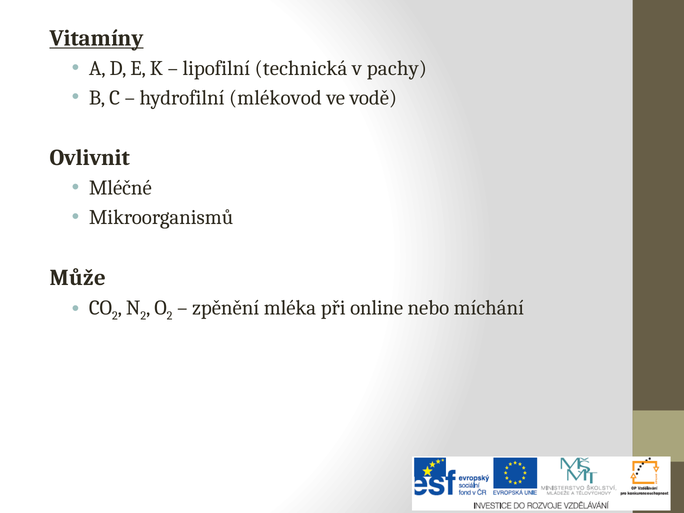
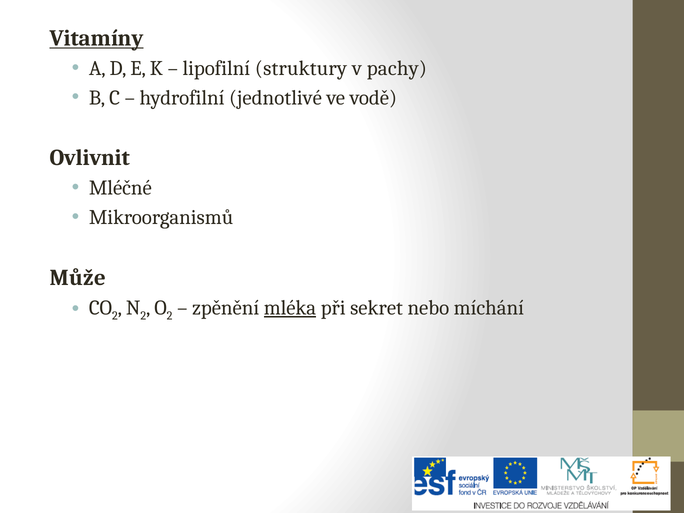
technická: technická -> struktury (301, 68)
mlékovod: mlékovod -> jednotlivé (275, 98)
mléka underline: none -> present (290, 308)
online: online -> sekret (377, 308)
